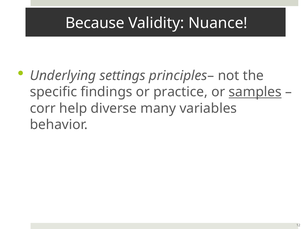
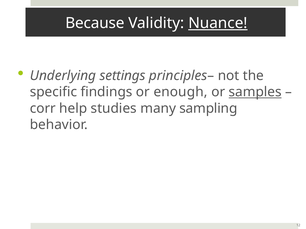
Nuance underline: none -> present (218, 23)
practice: practice -> enough (180, 92)
diverse: diverse -> studies (114, 109)
variables: variables -> sampling (208, 109)
